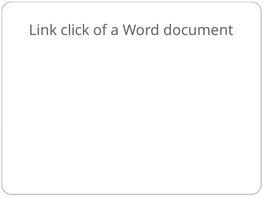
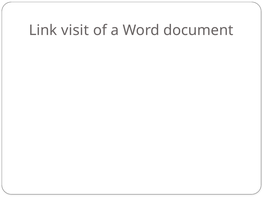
click: click -> visit (75, 30)
